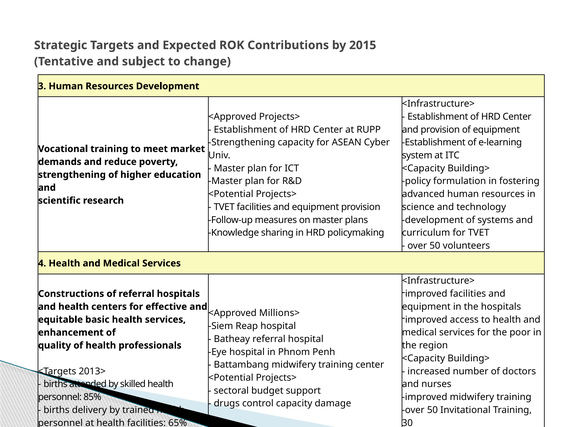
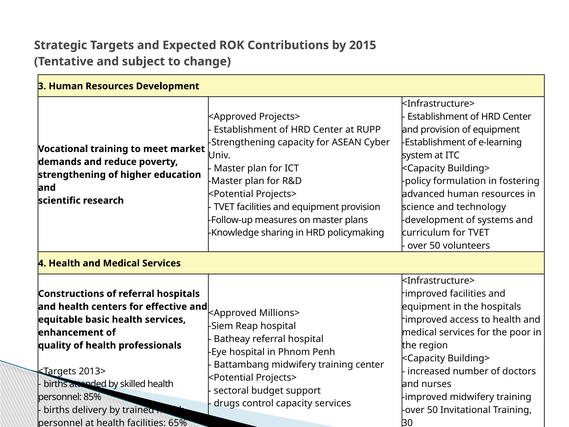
capacity damage: damage -> services (333, 403)
